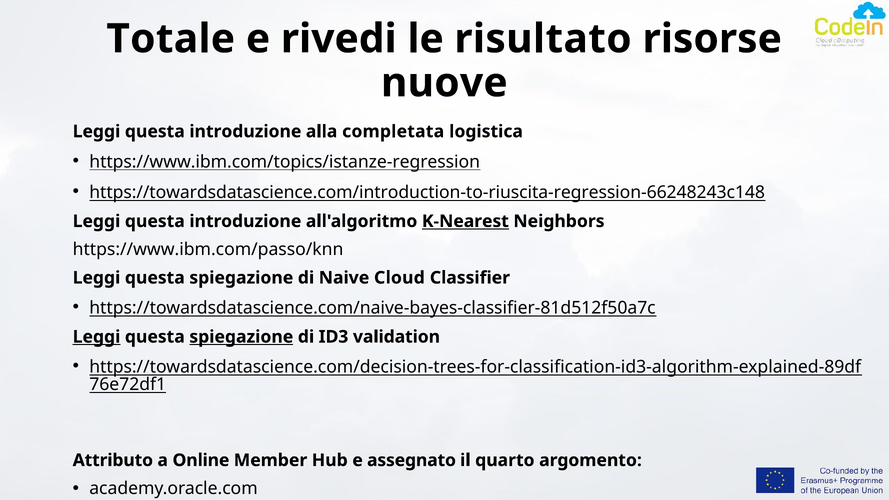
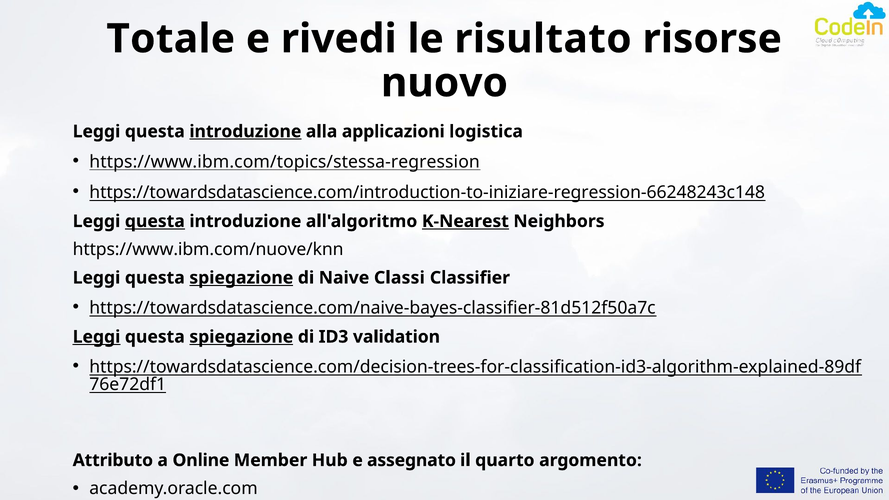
nuove: nuove -> nuovo (444, 83)
introduzione underline: none -> present (245, 131)
completata: completata -> applicazioni (393, 131)
https://www.ibm.com/topics/istanze-regression: https://www.ibm.com/topics/istanze-regression -> https://www.ibm.com/topics/stessa-regression (285, 162)
https://towardsdatascience.com/introduction-to-riuscita-regression-66248243c148: https://towardsdatascience.com/introduction-to-riuscita-regression-66248243c148 -> https://towardsdatascience.com/introduction-to-iniziare-regression-66248243c148 (427, 193)
questa underline: none -> present (155, 221)
https://www.ibm.com/passo/knn: https://www.ibm.com/passo/knn -> https://www.ibm.com/nuove/knn (208, 250)
spiegazione underline: none -> present (241, 278)
Cloud: Cloud -> Classi (399, 278)
